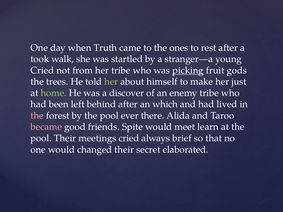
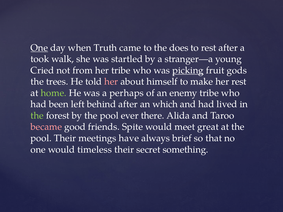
One underline: none -> present (39, 48)
ones: ones -> does (179, 48)
her colour: light green -> pink (111, 82)
her just: just -> rest (239, 82)
discover: discover -> perhaps (127, 93)
the colour: pink -> light green (37, 116)
learn: learn -> great (208, 127)
meetings cried: cried -> have (129, 138)
changed: changed -> timeless (95, 150)
elaborated: elaborated -> something (186, 150)
